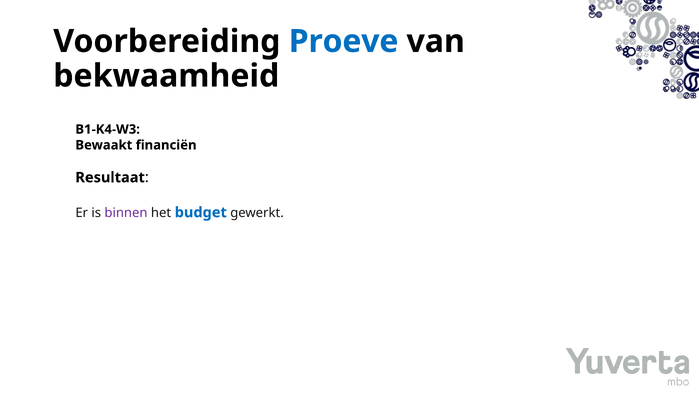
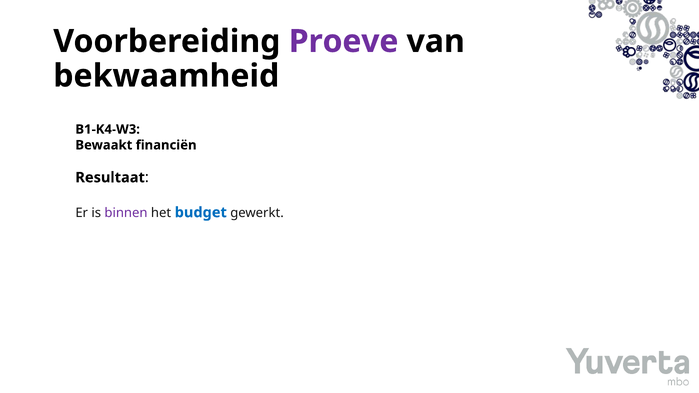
Proeve colour: blue -> purple (344, 41)
